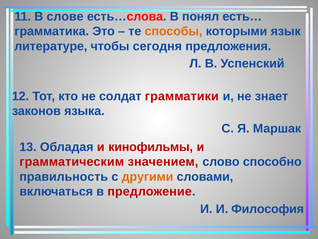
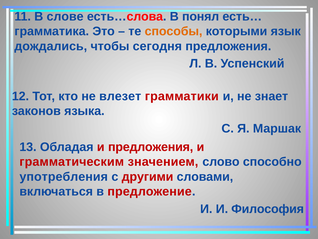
литературе: литературе -> дождались (51, 46)
солдат: солдат -> влезет (120, 96)
и кинофильмы: кинофильмы -> предложения (151, 147)
правильность: правильность -> употребления (64, 176)
другими colour: orange -> red (148, 176)
